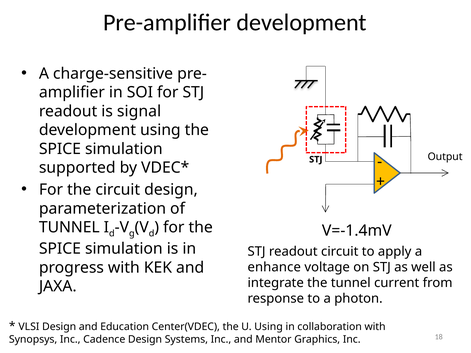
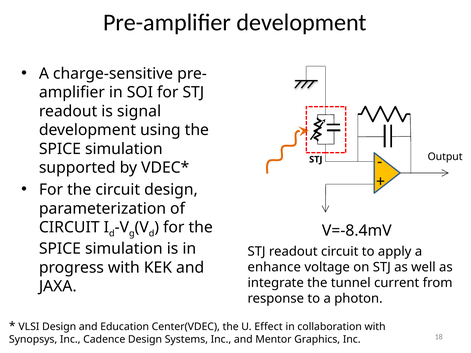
TUNNEL: TUNNEL -> CIRCUIT (69, 227)
V=-1.4mV: V=-1.4mV -> V=-8.4mV (357, 231)
U Using: Using -> Effect (269, 327)
